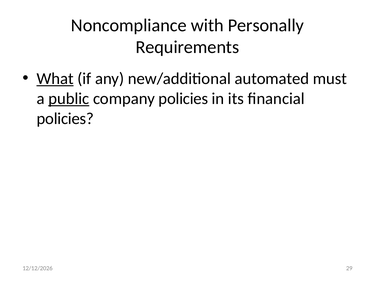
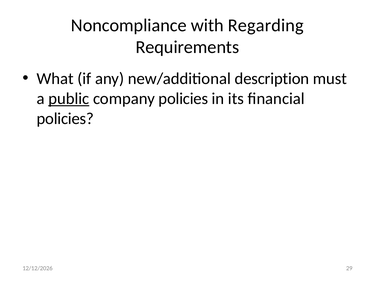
Personally: Personally -> Regarding (266, 25)
What underline: present -> none (55, 79)
automated: automated -> description (272, 79)
